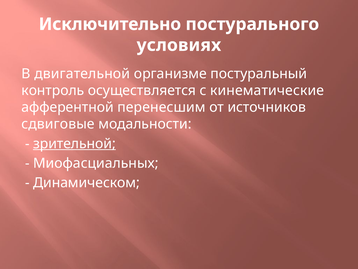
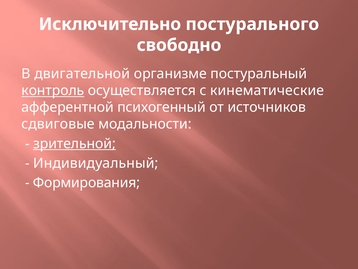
условиях: условиях -> свободно (179, 45)
контроль underline: none -> present (53, 90)
перенесшим: перенесшим -> психогенный (162, 107)
Миофасциальных: Миофасциальных -> Индивидуальный (96, 163)
Динамическом: Динамическом -> Формирования (86, 182)
